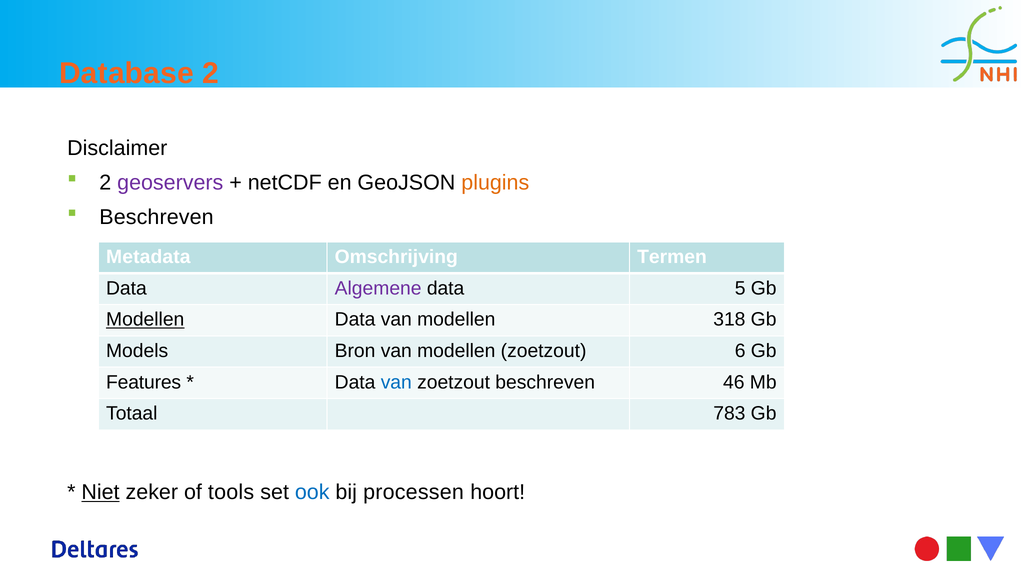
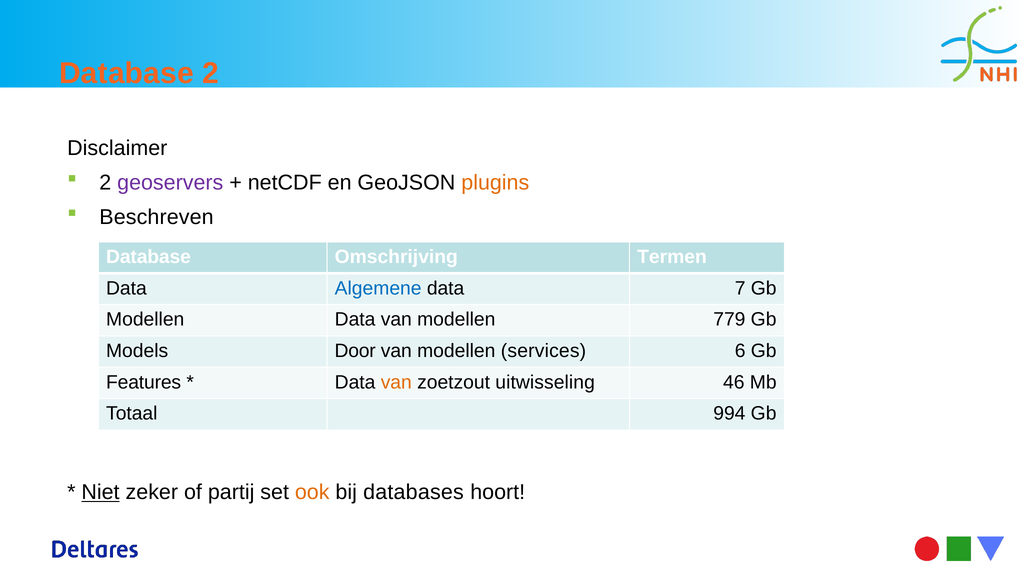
Metadata: Metadata -> Database (148, 257)
Algemene colour: purple -> blue (378, 288)
5: 5 -> 7 (740, 288)
Modellen underline: present -> none (145, 319)
318: 318 -> 779 (729, 319)
Bron: Bron -> Door (355, 351)
modellen zoetzout: zoetzout -> services (543, 351)
van colour: blue -> orange (396, 382)
zoetzout beschreven: beschreven -> uitwisseling (545, 382)
783: 783 -> 994 (729, 413)
tools: tools -> partij (231, 492)
ook colour: blue -> orange (312, 492)
processen: processen -> databases (413, 492)
